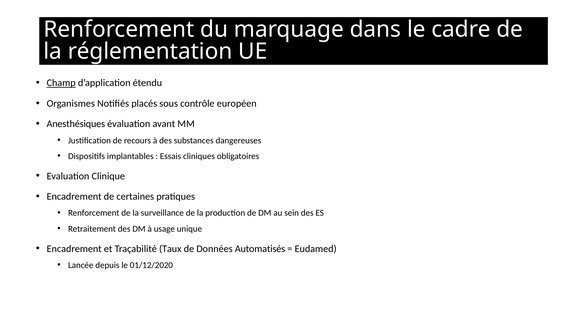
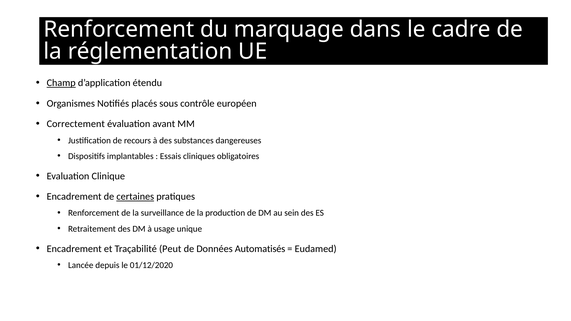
Anesthésiques: Anesthésiques -> Correctement (76, 124)
certaines underline: none -> present (135, 197)
Taux: Taux -> Peut (170, 249)
